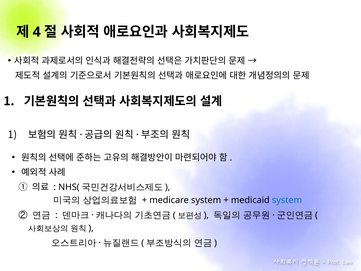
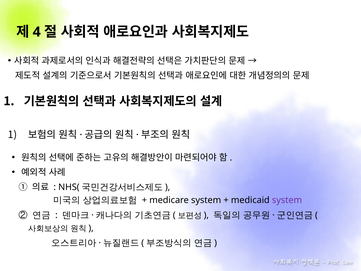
system colour: blue -> purple (287, 200)
